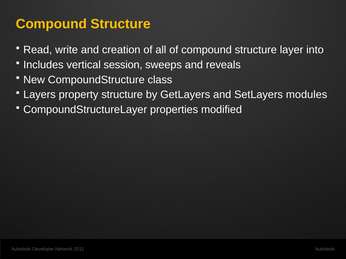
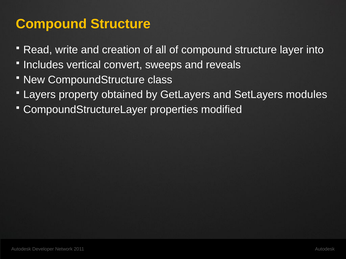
session: session -> convert (123, 65)
property structure: structure -> obtained (122, 95)
